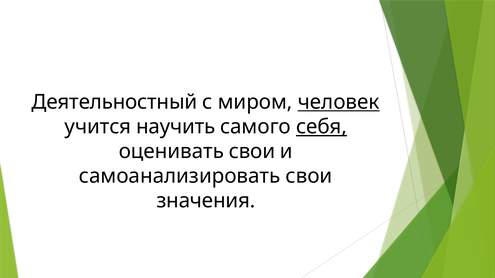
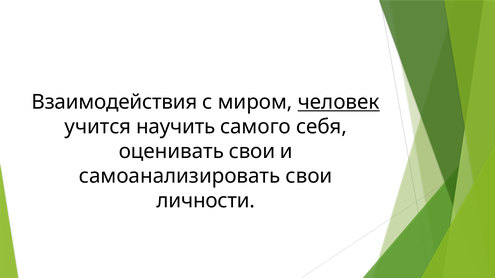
Деятельностный: Деятельностный -> Взаимодействия (114, 102)
себя underline: present -> none (322, 127)
значения: значения -> личности (206, 201)
